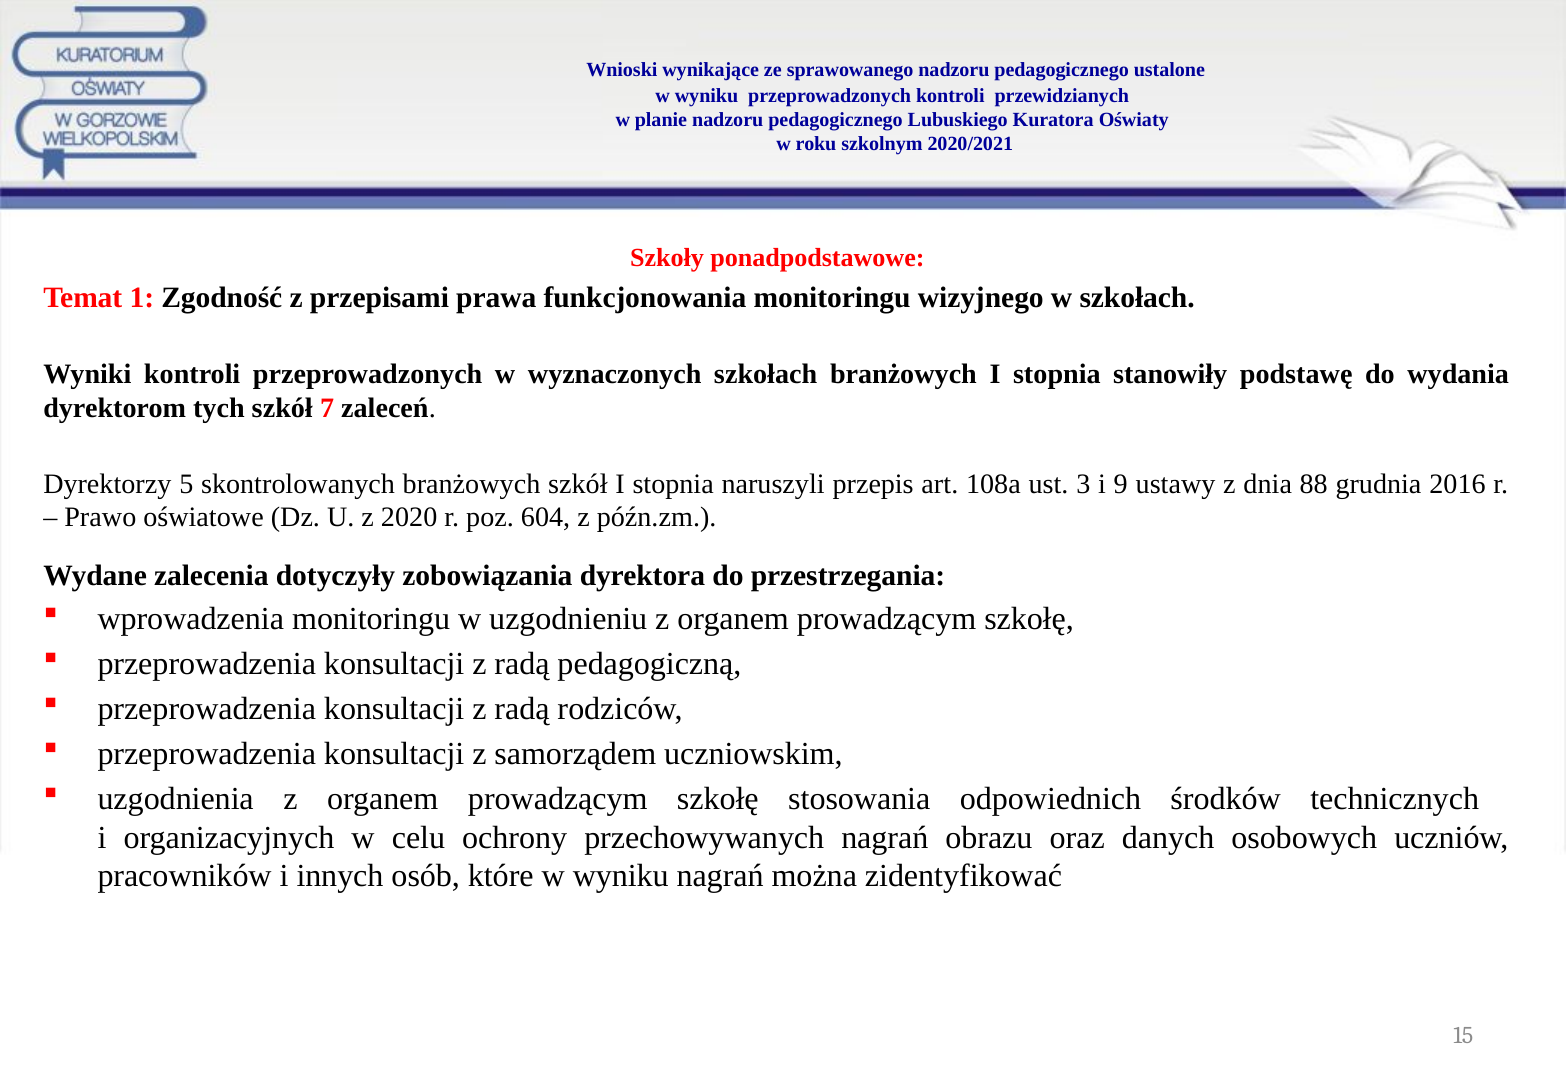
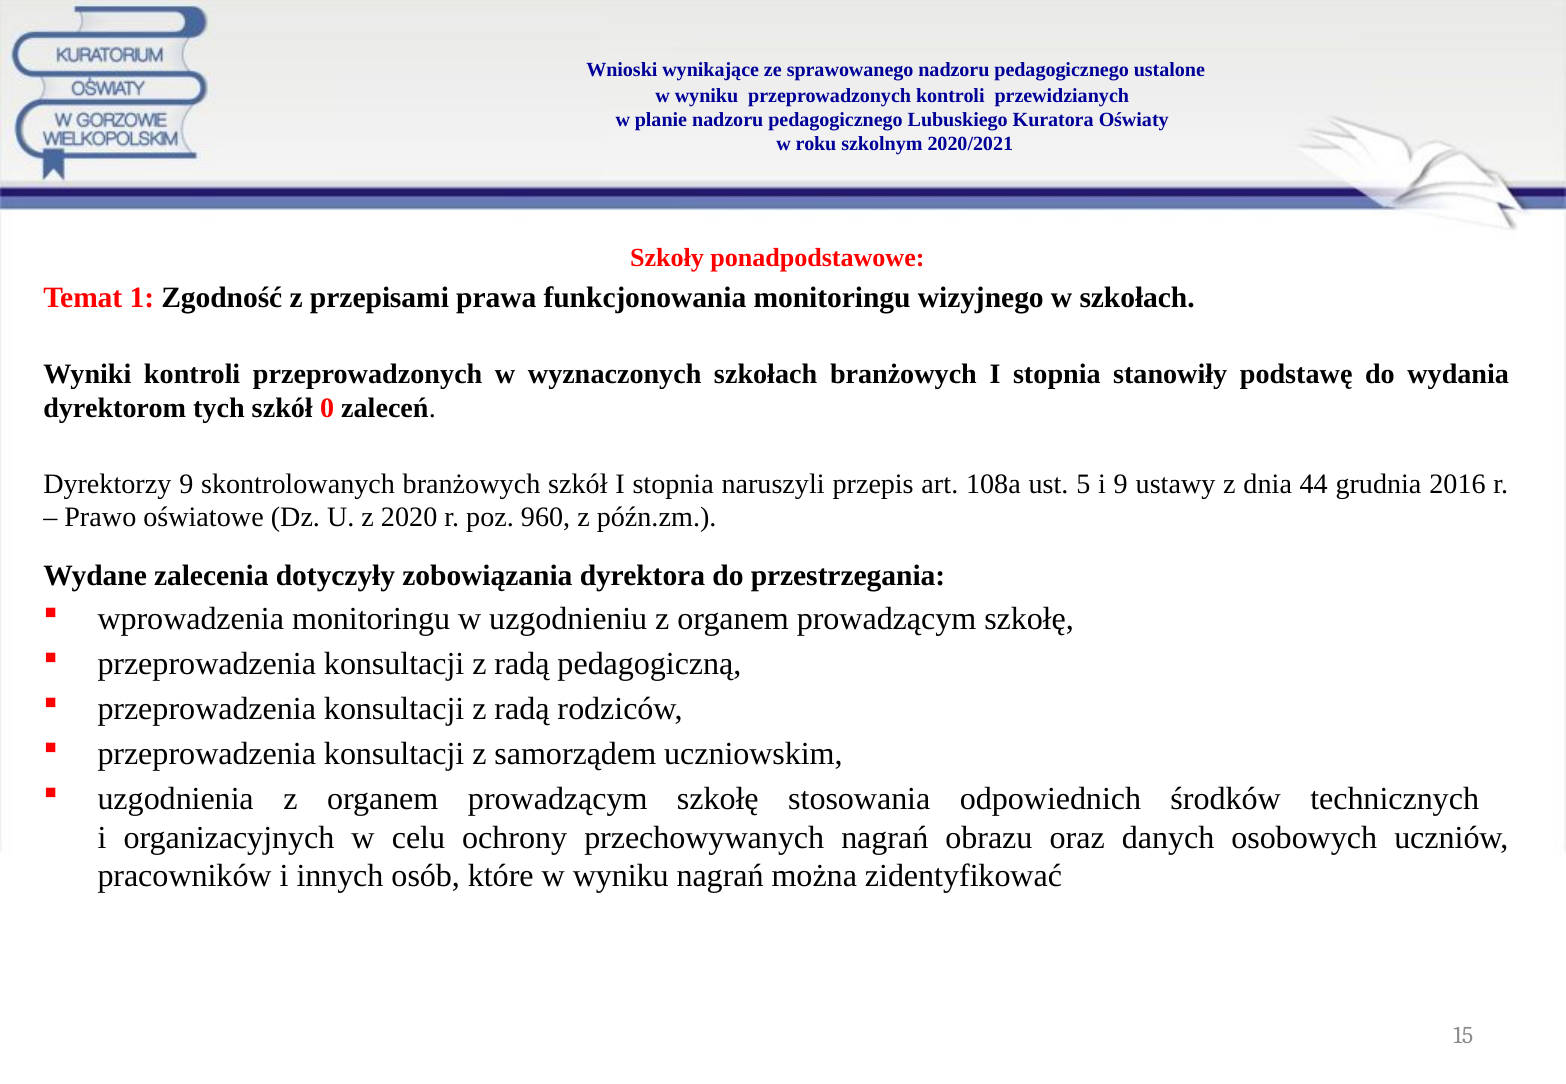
7: 7 -> 0 (327, 408)
Dyrektorzy 5: 5 -> 9 (186, 484)
3: 3 -> 5 (1083, 484)
88: 88 -> 44 (1314, 484)
604: 604 -> 960 (546, 518)
